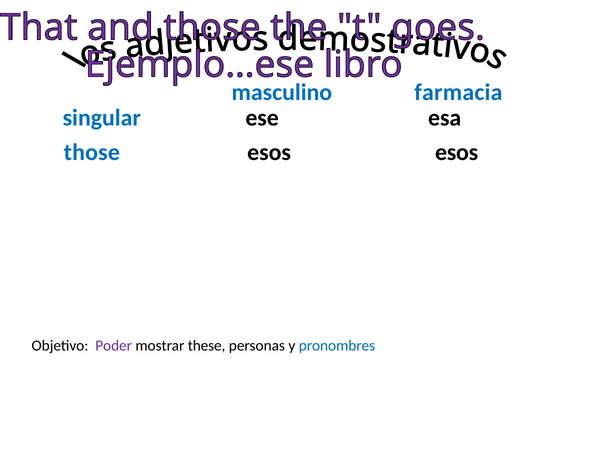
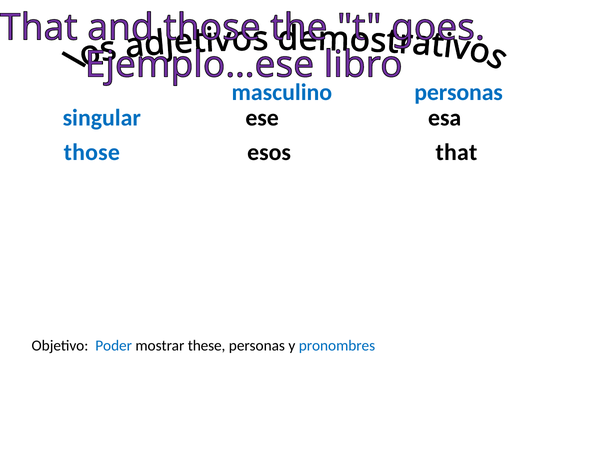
masculino farmacia: farmacia -> personas (459, 92)
esos esos: esos -> that (456, 152)
Poder colour: purple -> blue (114, 345)
